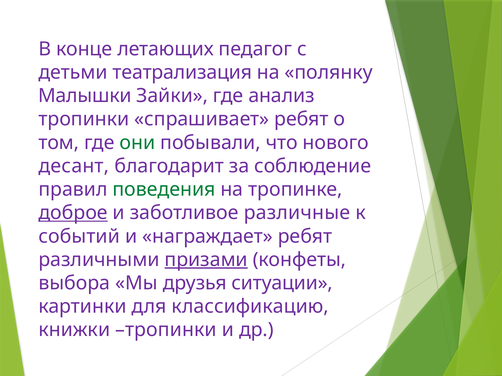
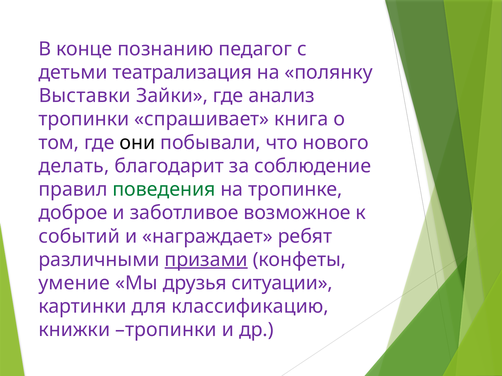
летающих: летающих -> познанию (165, 49)
Малышки: Малышки -> Выставки (85, 96)
спрашивает ребят: ребят -> книга (301, 119)
они colour: green -> black (137, 143)
десант: десант -> делать (74, 166)
доброе underline: present -> none (73, 213)
различные: различные -> возможное (297, 213)
выбора: выбора -> умение (74, 283)
